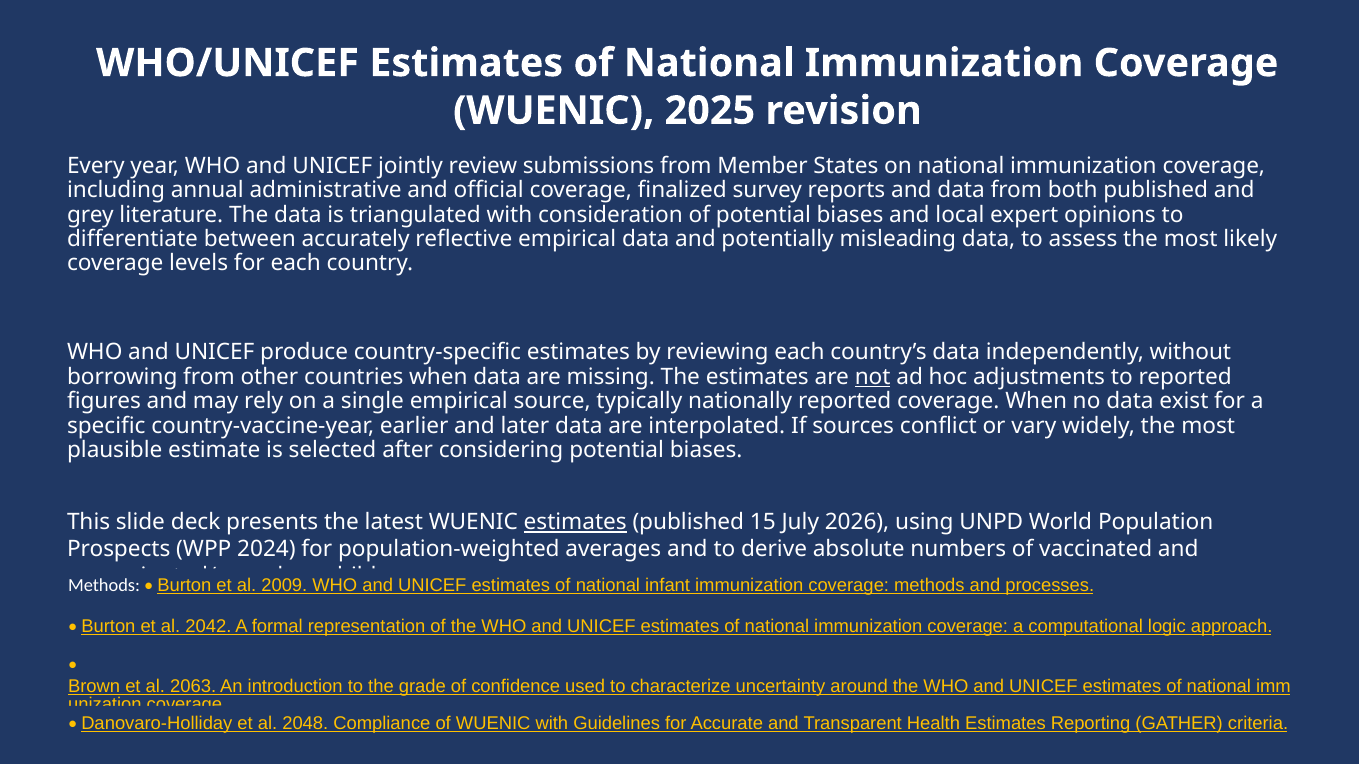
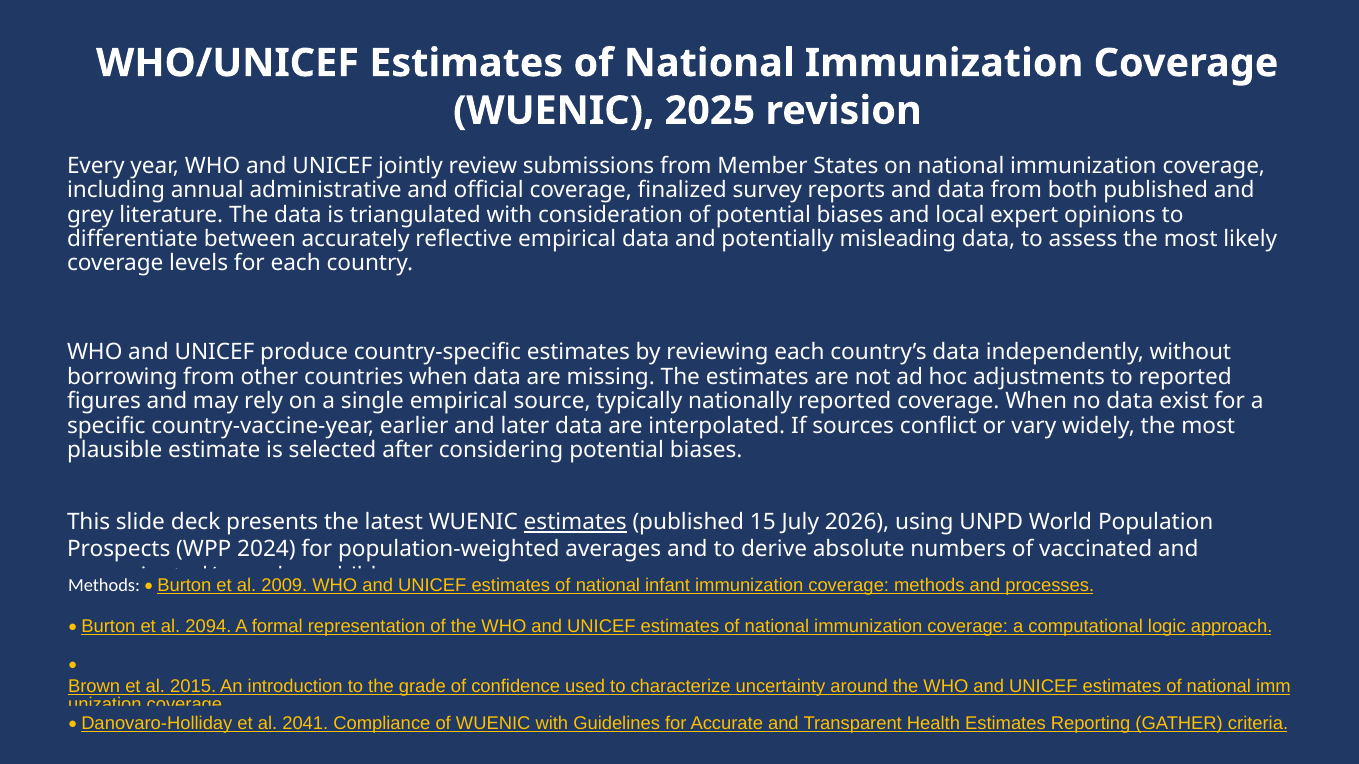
not underline: present -> none (873, 377)
2042: 2042 -> 2094 (208, 627)
2063: 2063 -> 2015 (193, 687)
2048: 2048 -> 2041 (305, 724)
